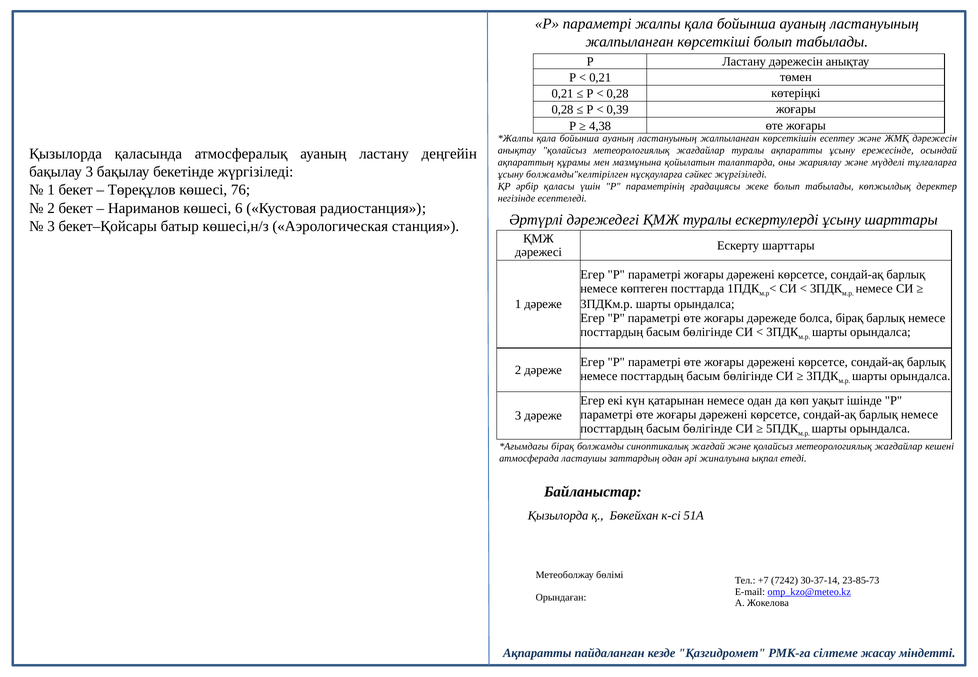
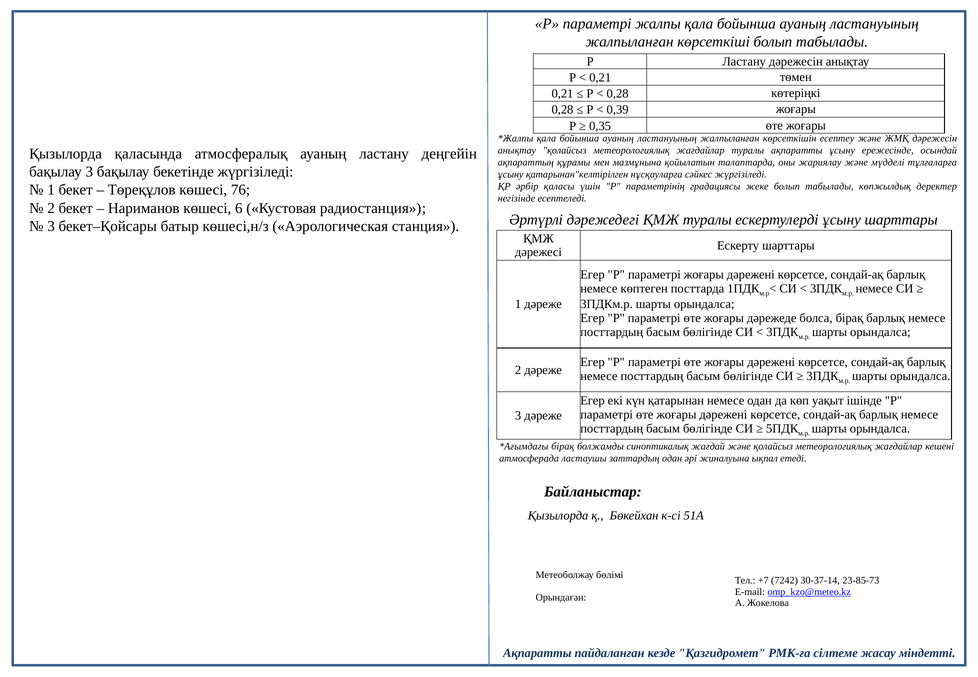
4,38: 4,38 -> 0,35 (600, 126)
болжамды"келтірілген: болжамды"келтірілген -> қатарынан"келтірілген (577, 175)
